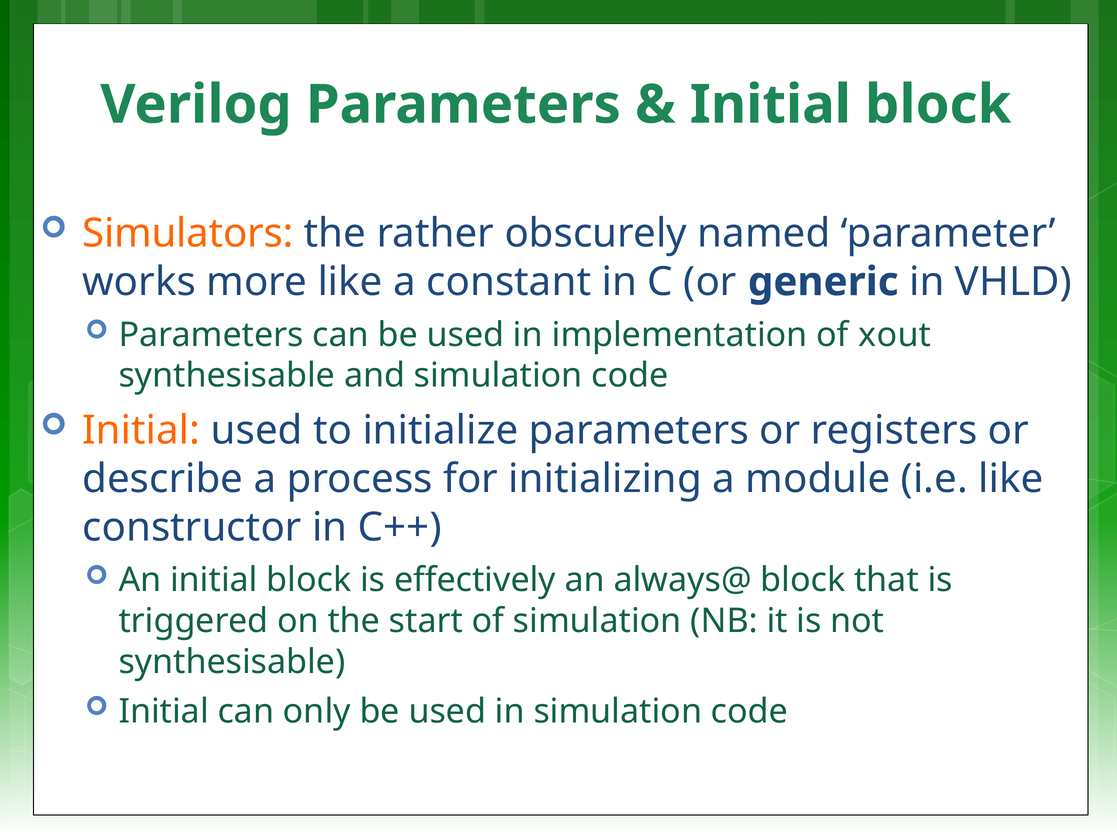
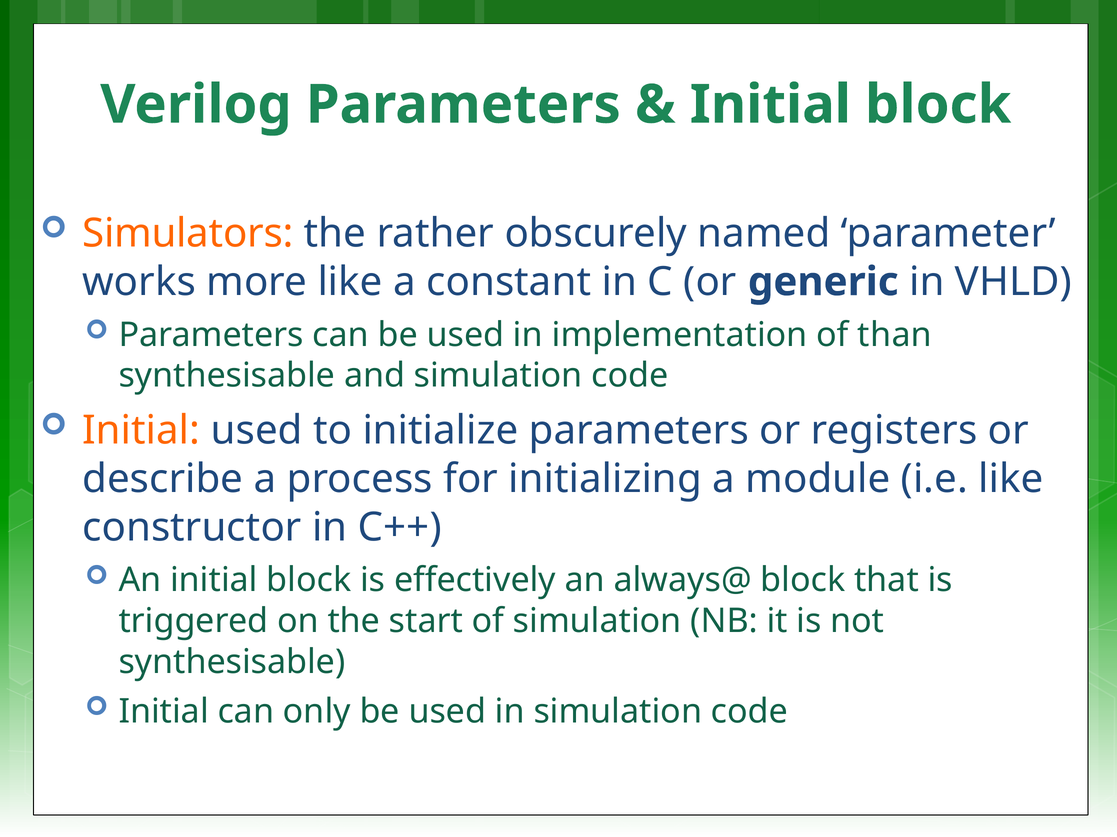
xout: xout -> than (895, 335)
